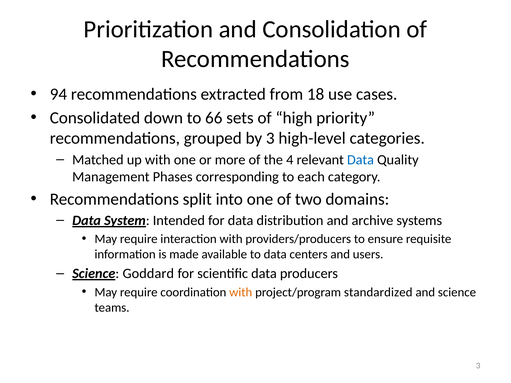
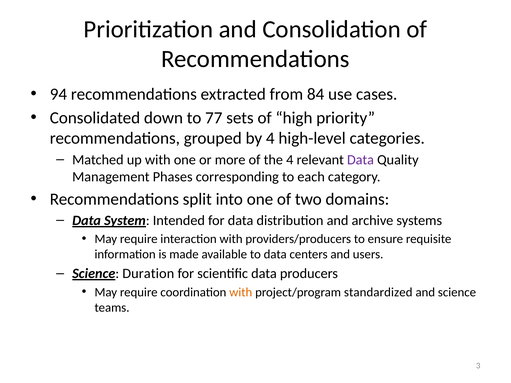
18: 18 -> 84 (316, 94)
66: 66 -> 77 (214, 118)
by 3: 3 -> 4 (270, 138)
Data colour: blue -> purple (360, 160)
Goddard: Goddard -> Duration (148, 274)
